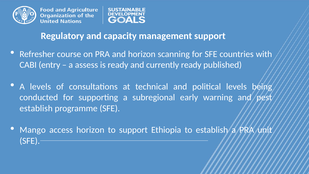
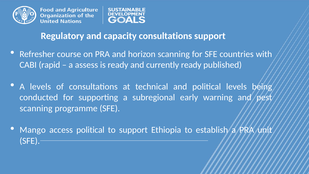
capacity management: management -> consultations (165, 36)
entry: entry -> rapid (49, 65)
establish: establish -> scanning (36, 108)
access horizon: horizon -> political (90, 130)
